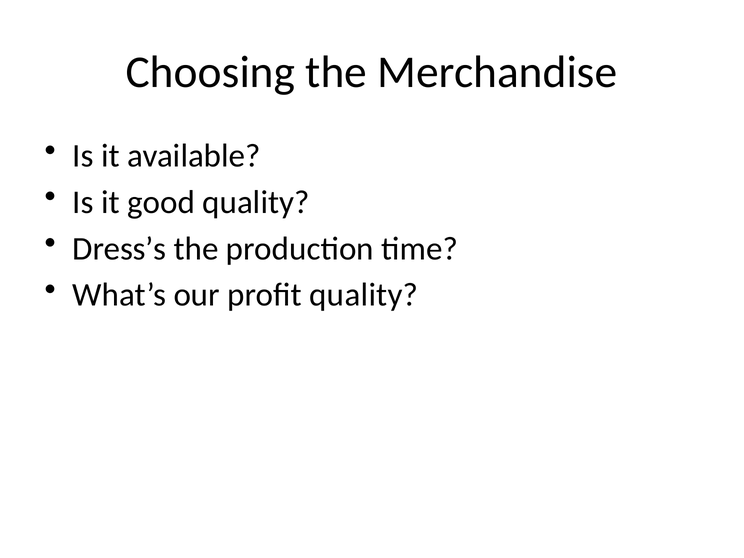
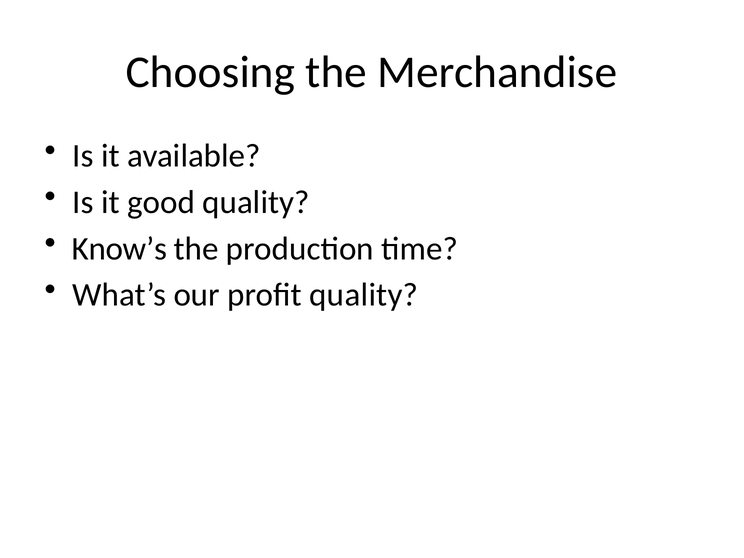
Dress’s: Dress’s -> Know’s (119, 249)
